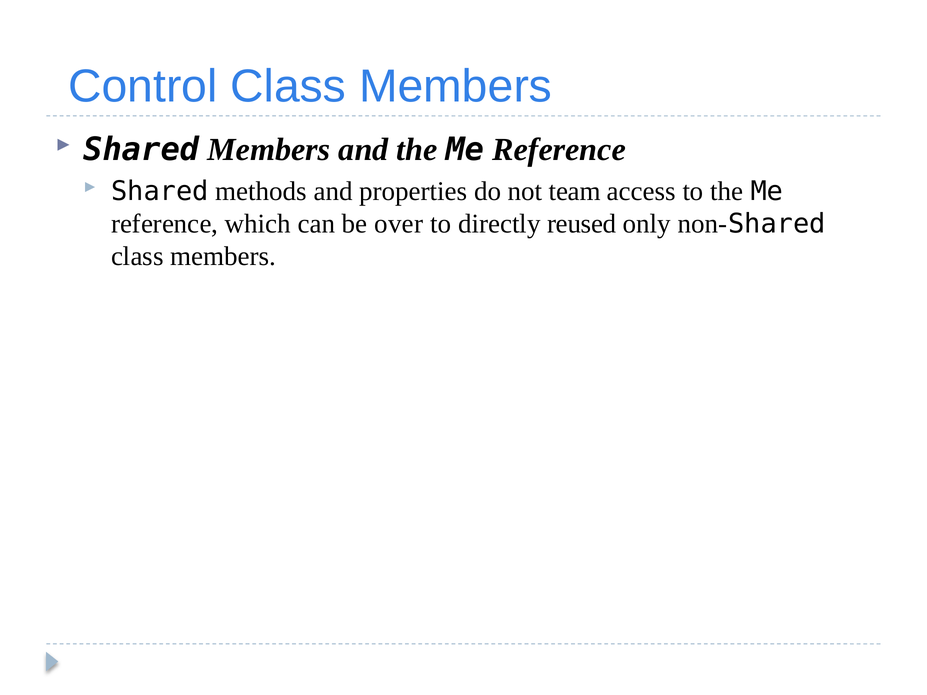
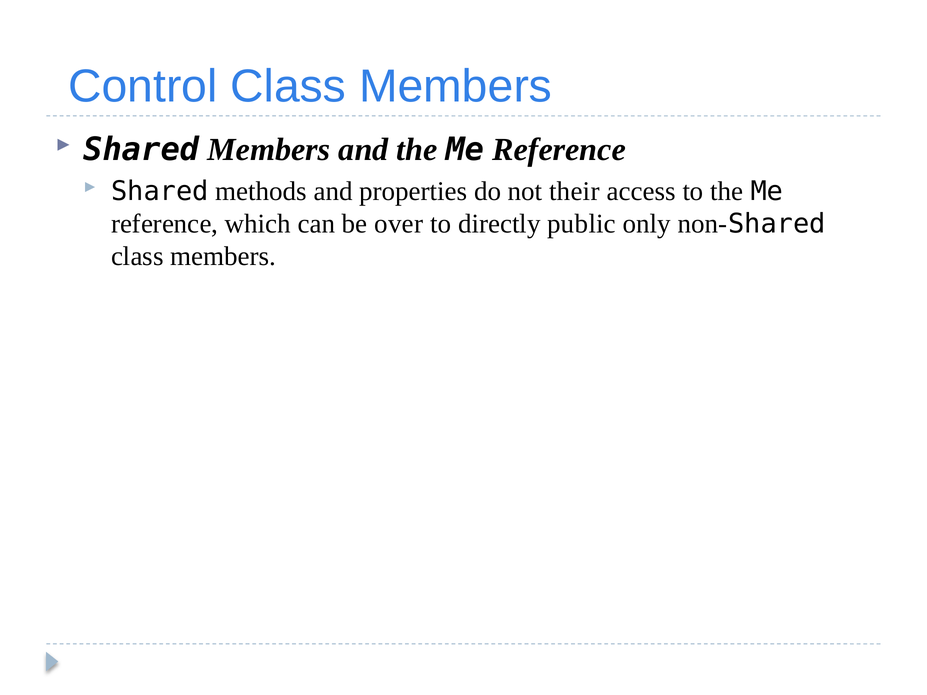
team: team -> their (574, 191)
reused: reused -> public (582, 224)
